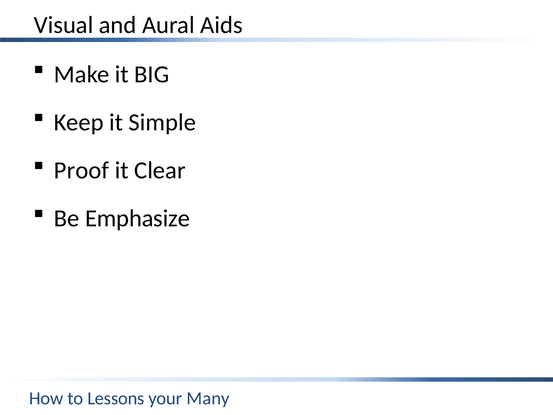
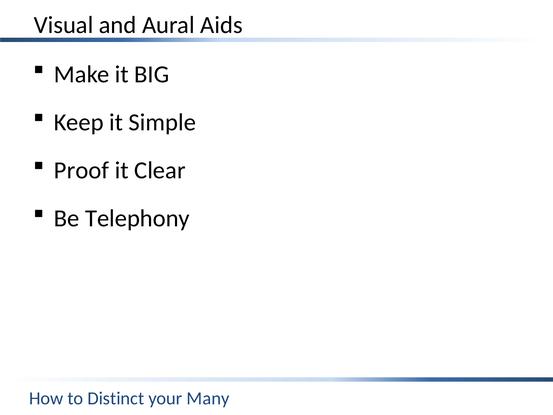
Emphasize: Emphasize -> Telephony (137, 218)
Lessons: Lessons -> Distinct (116, 398)
